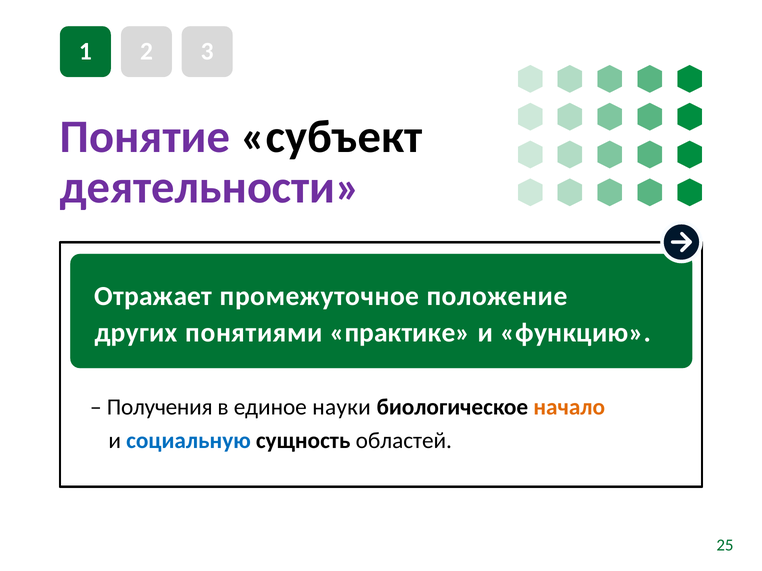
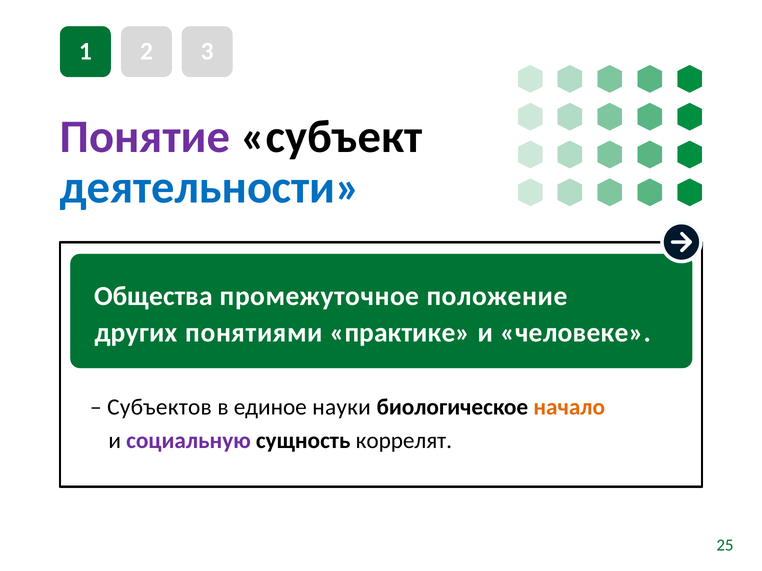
деятельности colour: purple -> blue (210, 187)
Отражает: Отражает -> Общества (153, 297)
функцию: функцию -> человеке (576, 333)
Получения: Получения -> Субъектов (159, 408)
социальную colour: blue -> purple (188, 441)
областей: областей -> коррелят (404, 441)
